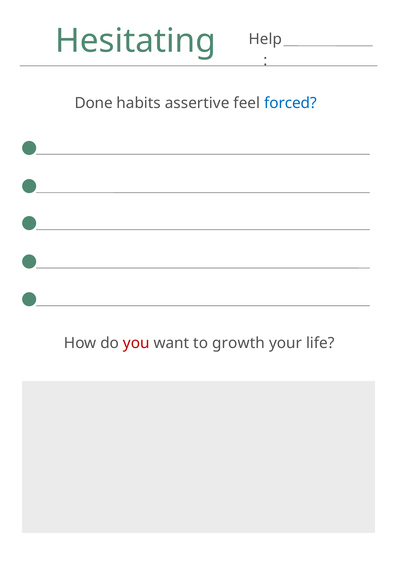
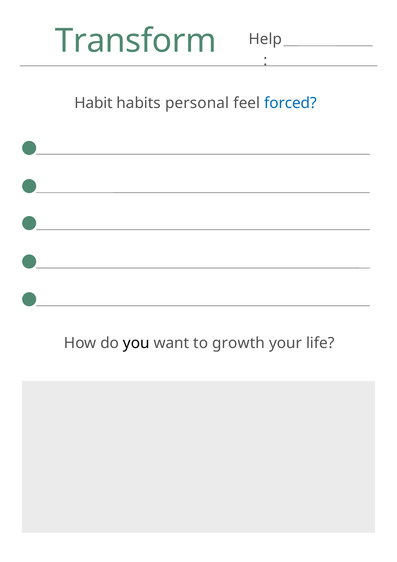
Hesitating: Hesitating -> Transform (136, 41)
Done: Done -> Habit (94, 103)
assertive: assertive -> personal (197, 103)
you colour: red -> black (136, 343)
